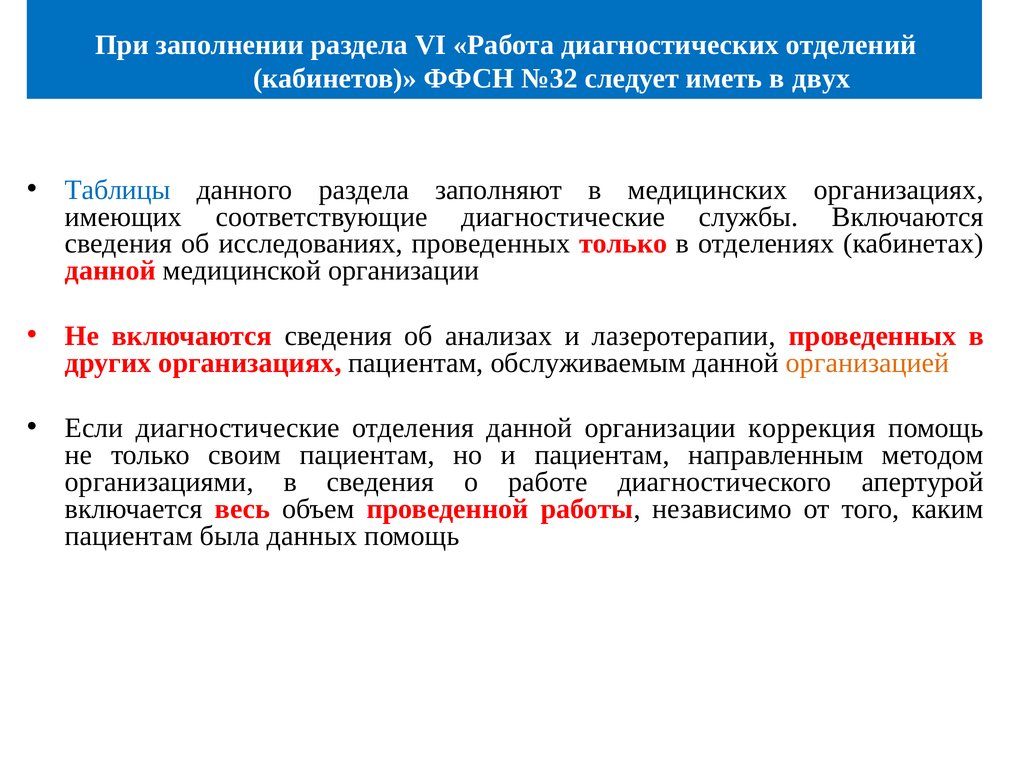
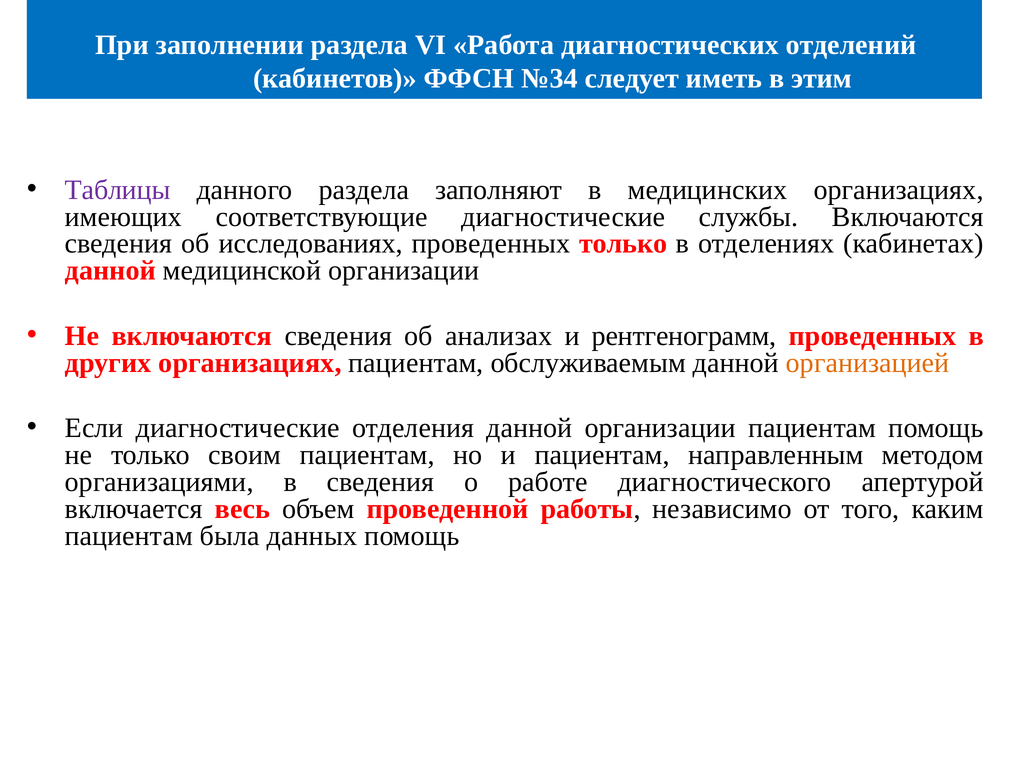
№32: №32 -> №34 (550, 79)
двух: двух -> этим (822, 79)
Таблицы colour: blue -> purple (118, 190)
лазеротерапии: лазеротерапии -> рентгенограмм (684, 336)
организации коррекция: коррекция -> пациентам (812, 428)
